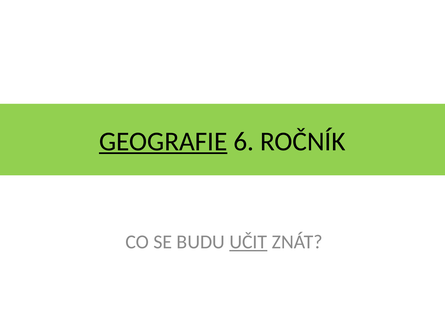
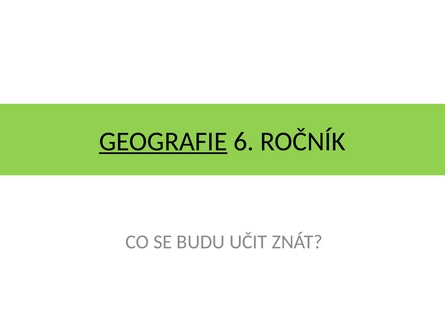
UČIT underline: present -> none (248, 242)
